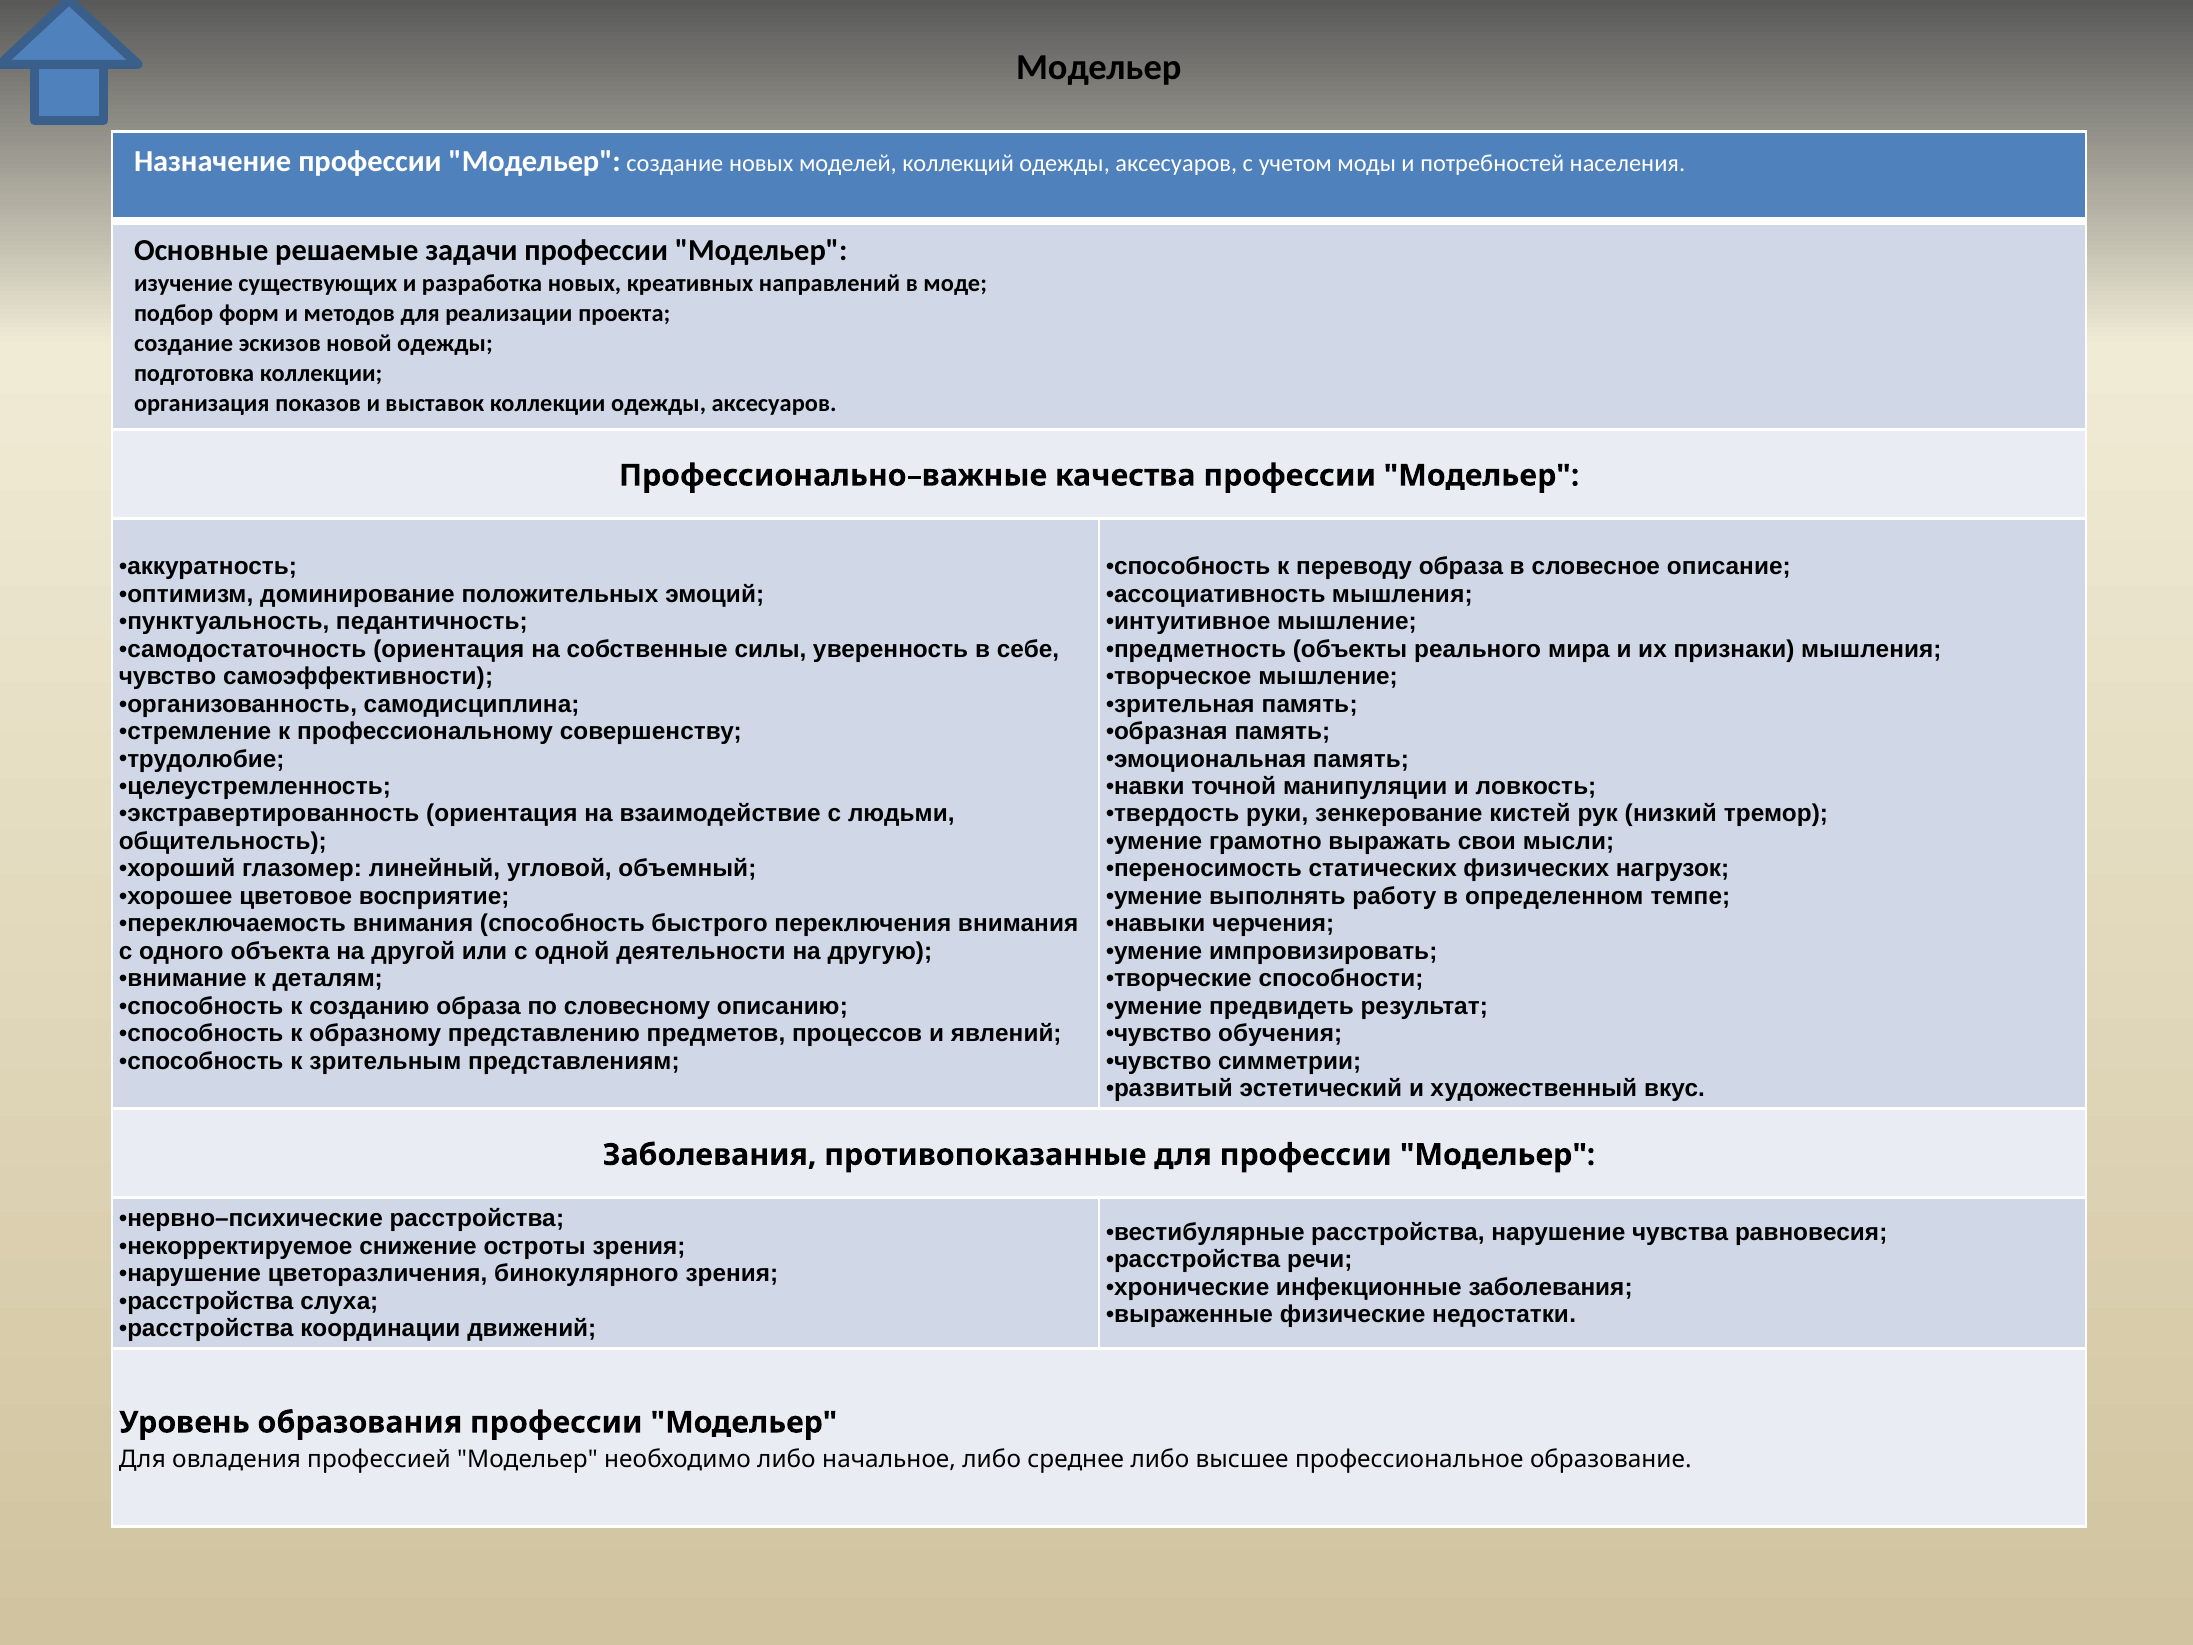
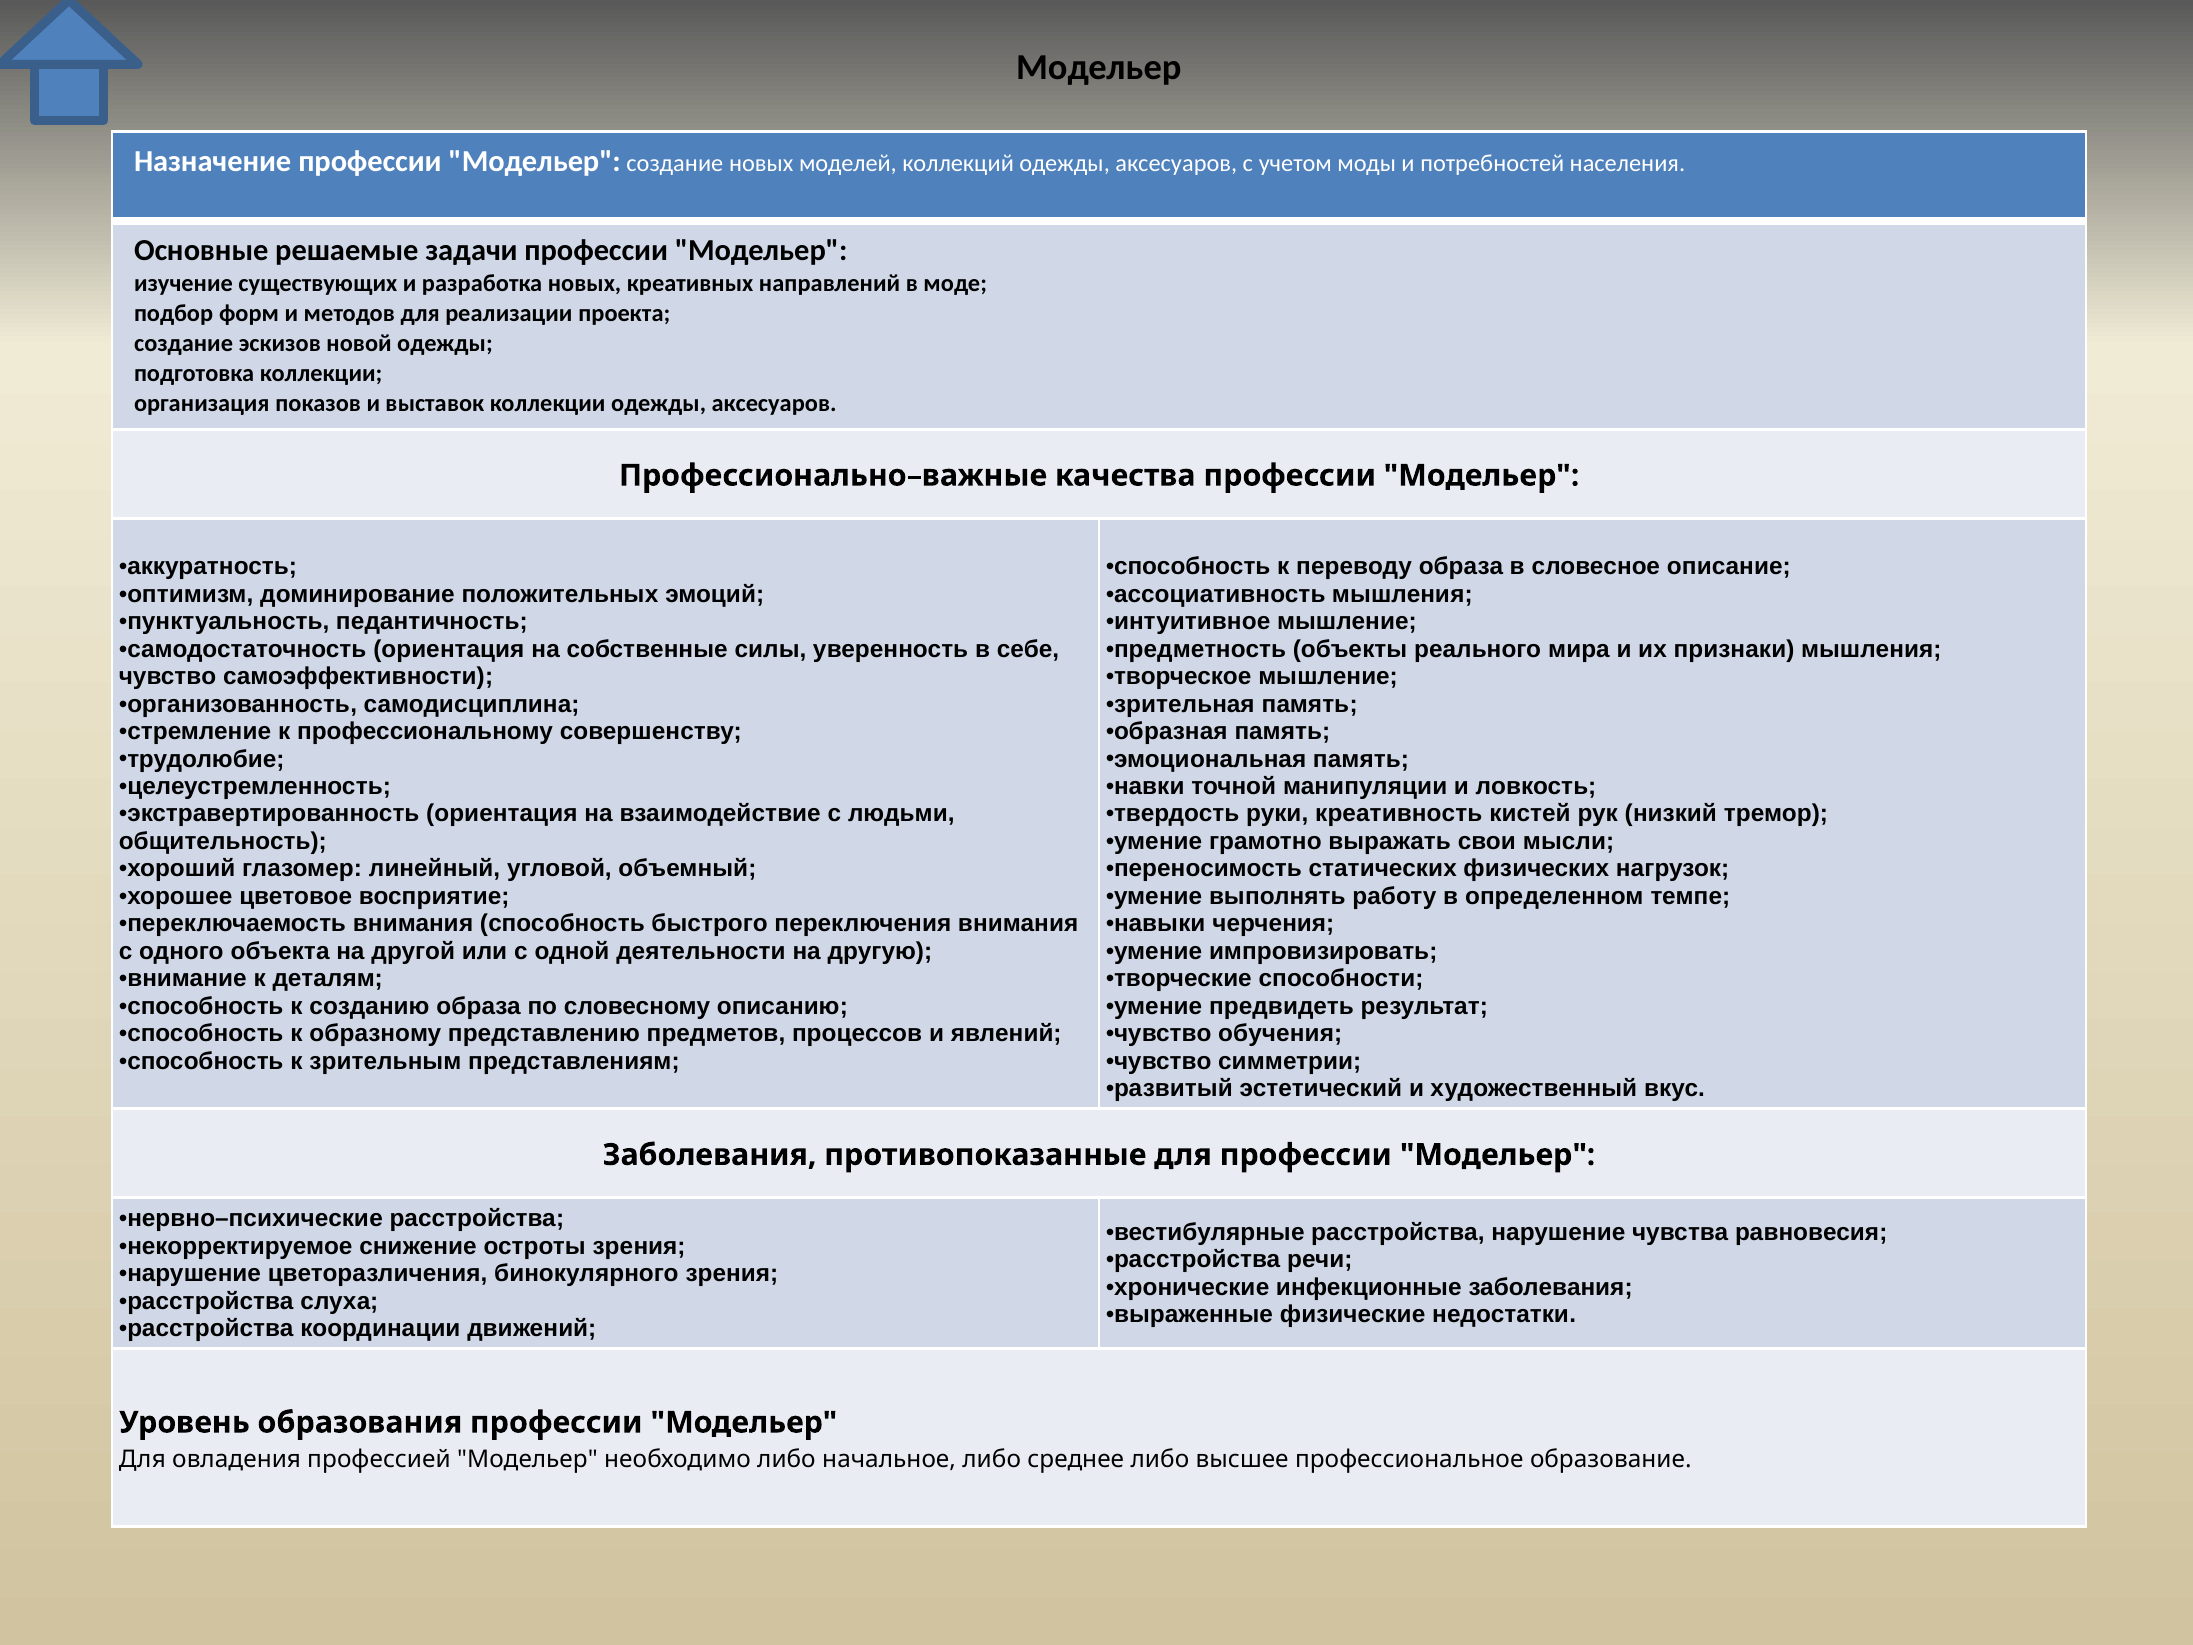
зенкерование: зенкерование -> креативность (1399, 814)
